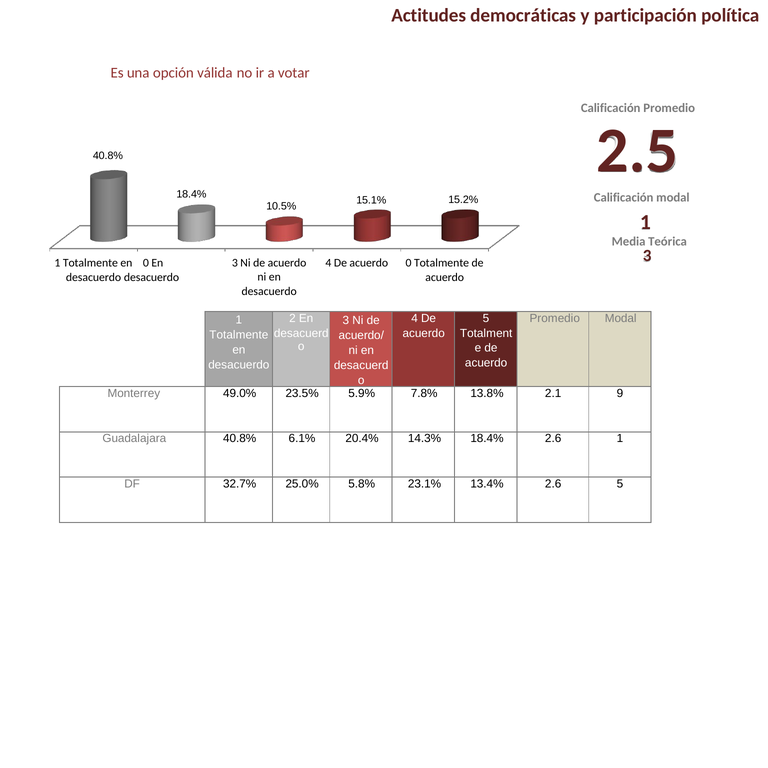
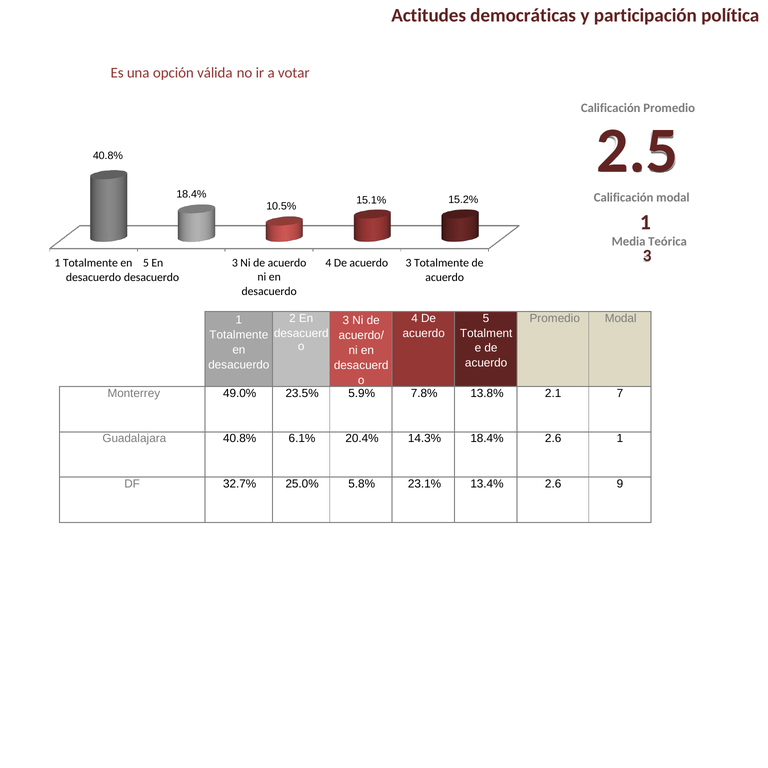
acuerdo 0: 0 -> 3 (409, 263)
en 0: 0 -> 5 (146, 263)
9: 9 -> 7 (620, 393)
2.6 5: 5 -> 9 (620, 484)
